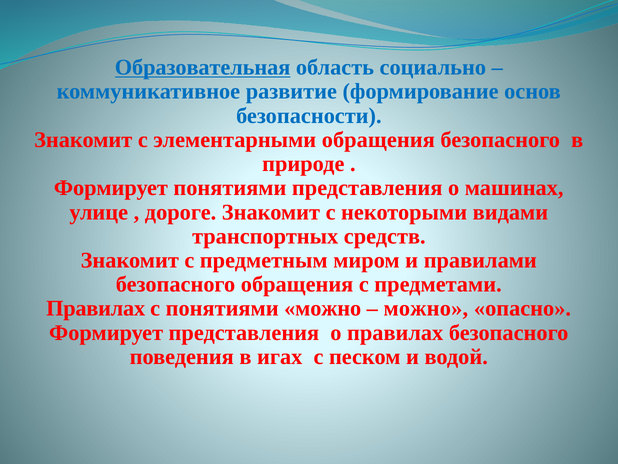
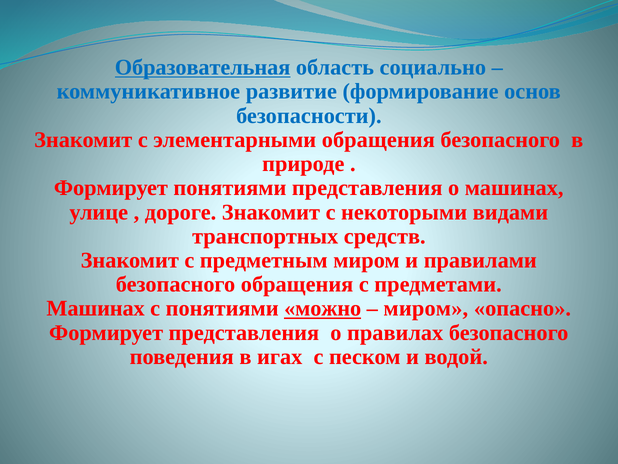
Правилах: Правилах -> Машинах (96, 308)
можно underline: none -> present (323, 308)
можно: можно -> миром (426, 308)
